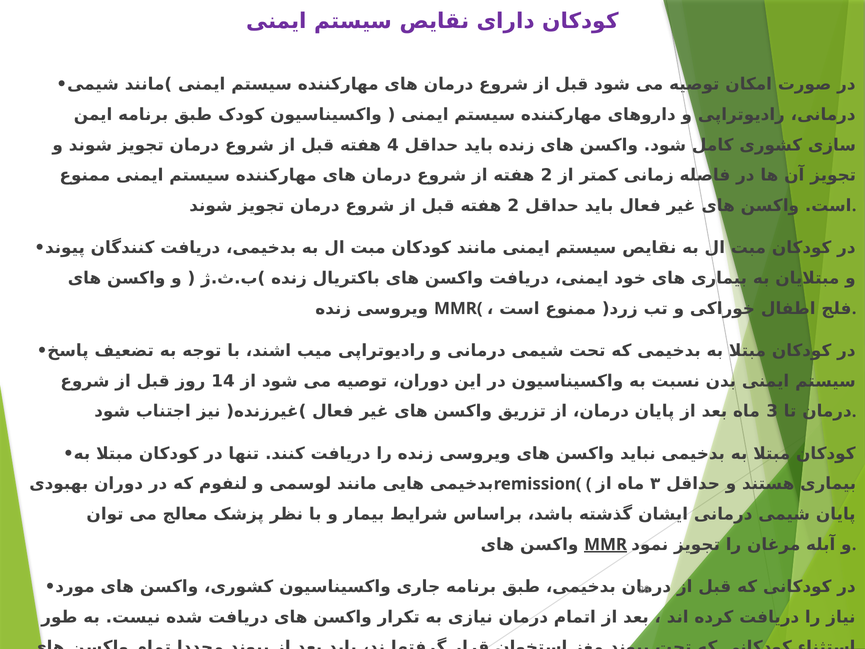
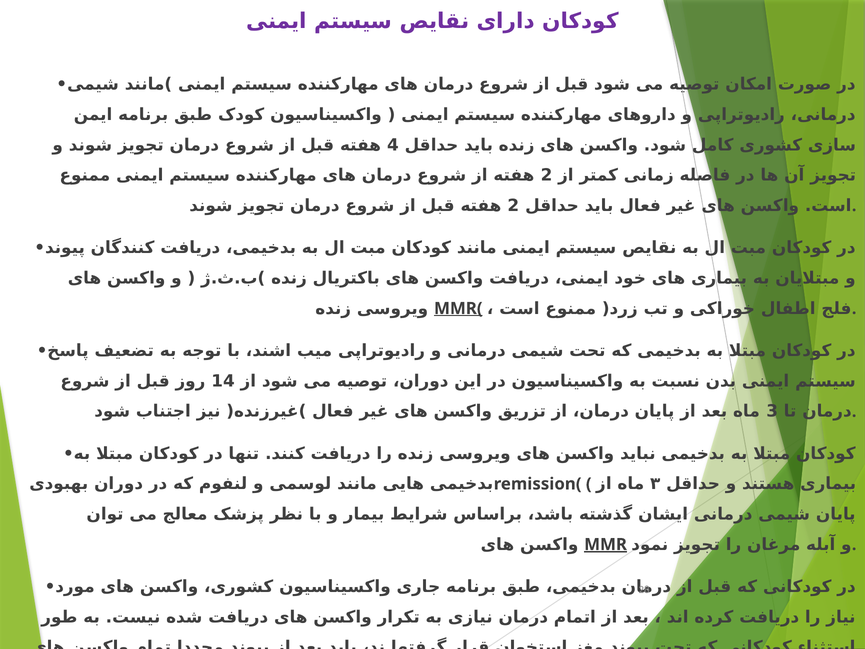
MMR underline: none -> present (458, 308)
